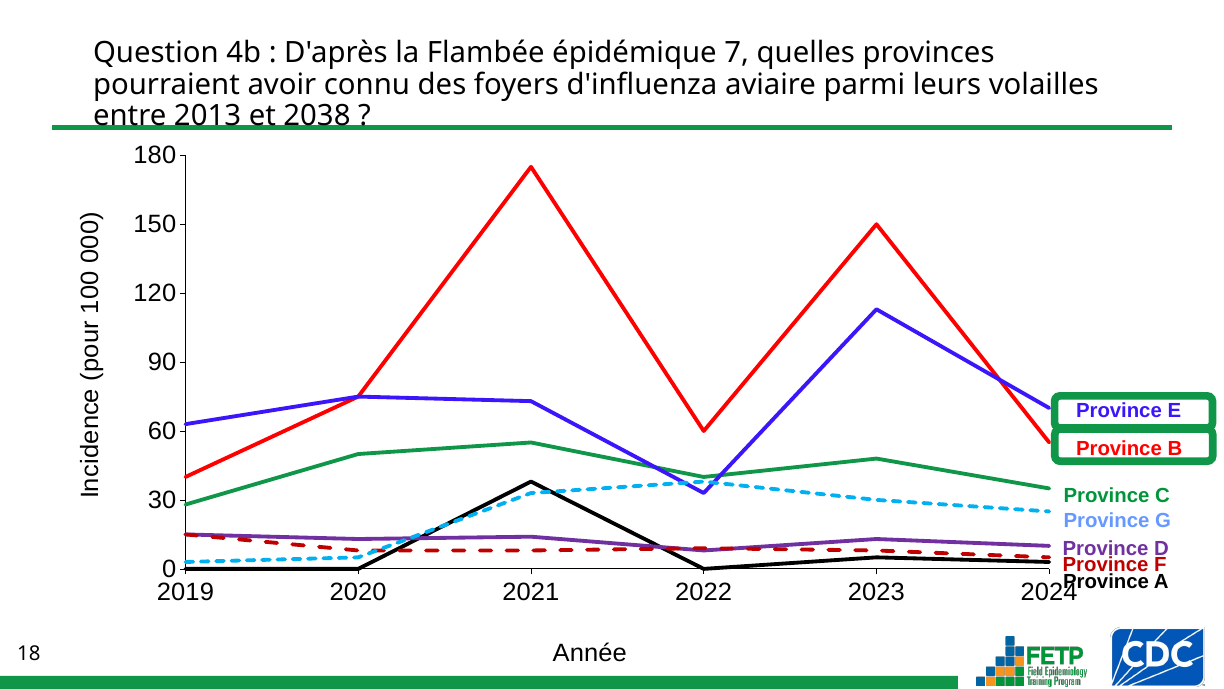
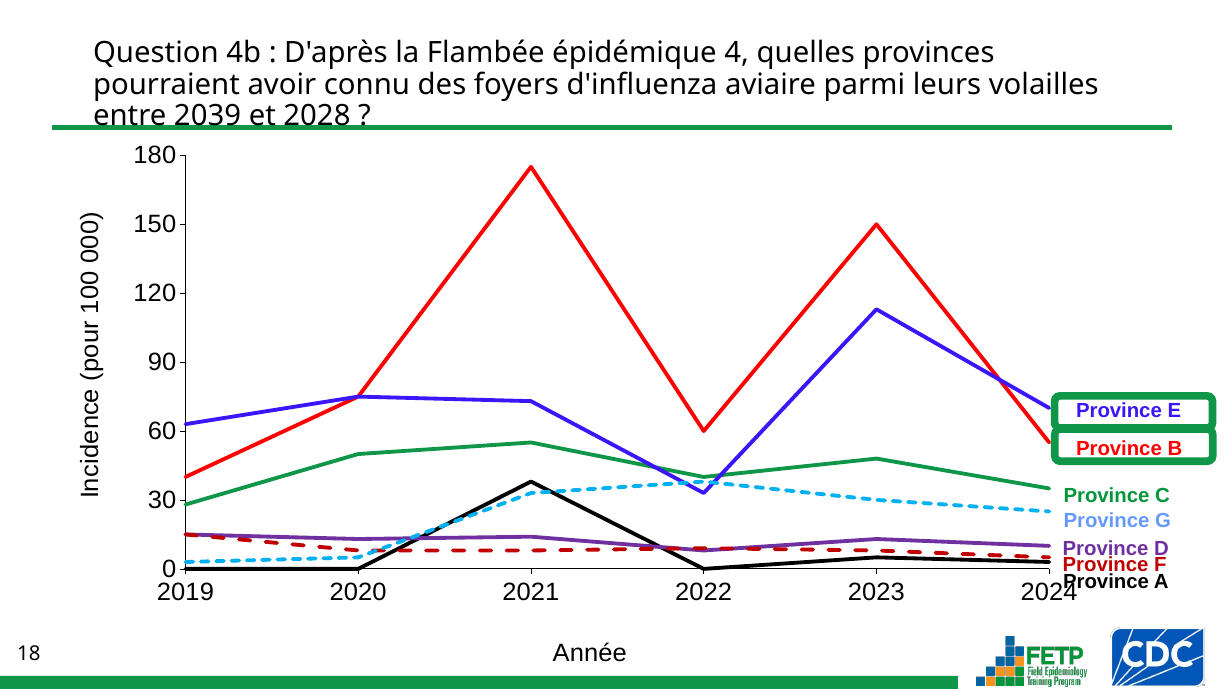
7: 7 -> 4 (737, 53)
2013: 2013 -> 2039 (208, 116)
2038: 2038 -> 2028 (317, 116)
